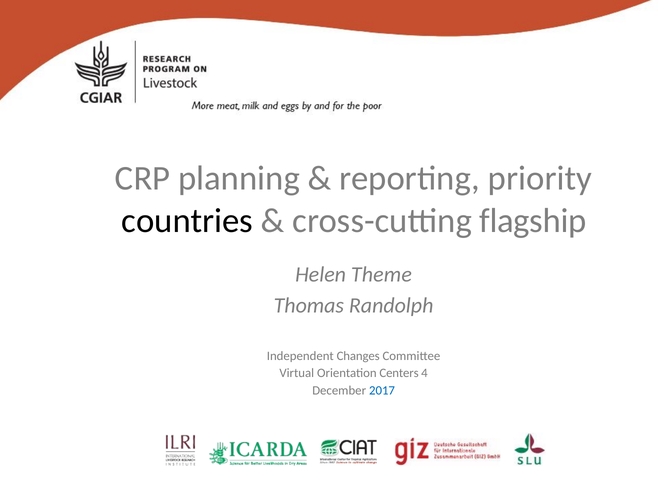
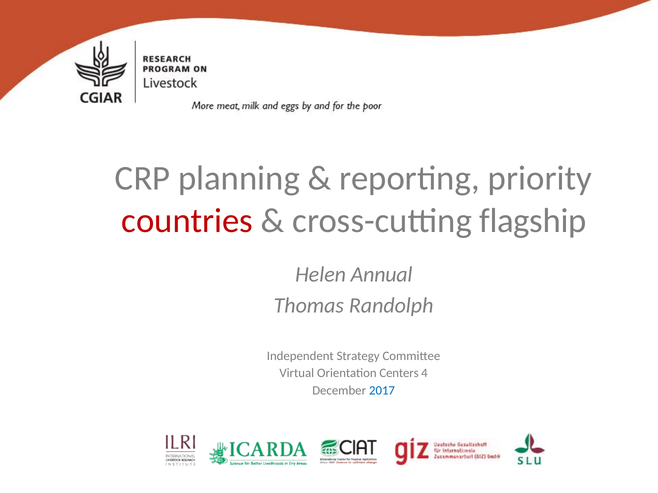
countries colour: black -> red (187, 221)
Theme: Theme -> Annual (382, 275)
Changes: Changes -> Strategy (358, 356)
